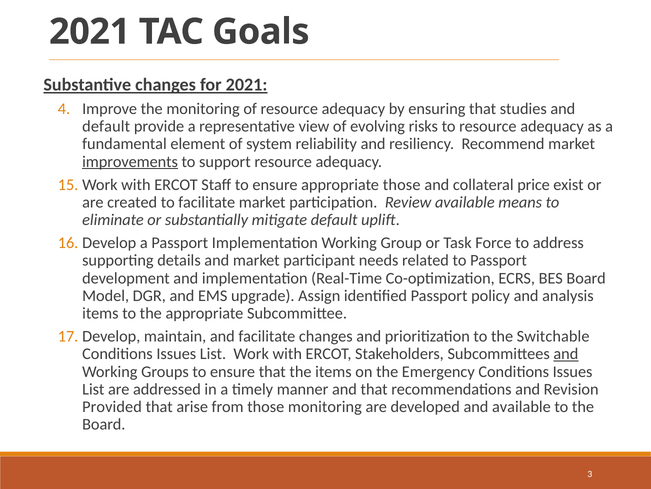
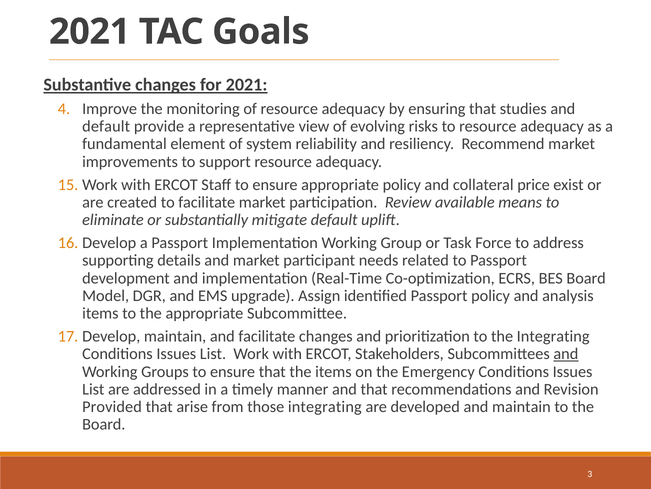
improvements underline: present -> none (130, 161)
appropriate those: those -> policy (402, 184)
the Switchable: Switchable -> Integrating (553, 336)
those monitoring: monitoring -> integrating (325, 406)
and available: available -> maintain (521, 406)
